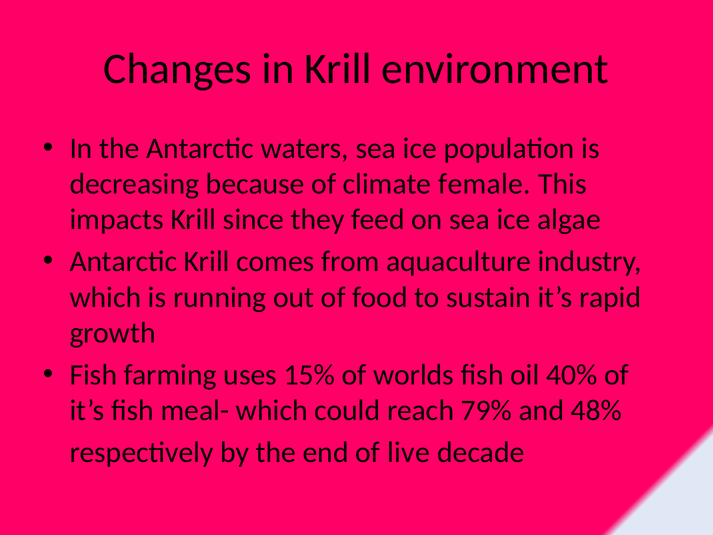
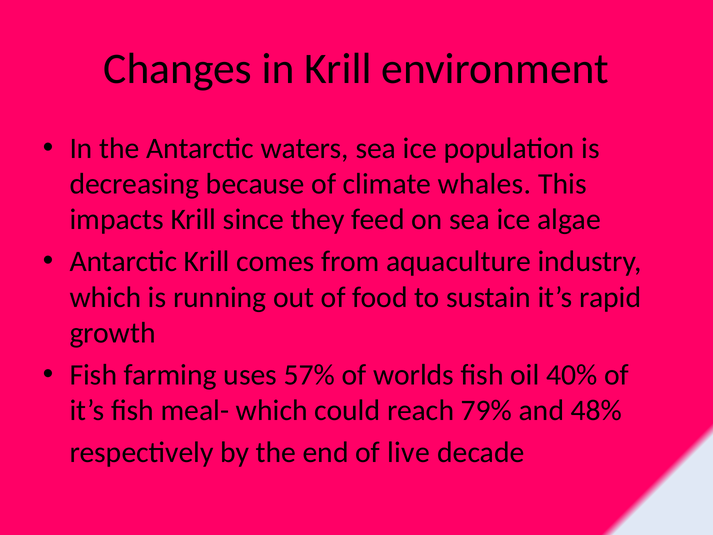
female: female -> whales (484, 184)
15%: 15% -> 57% (309, 375)
